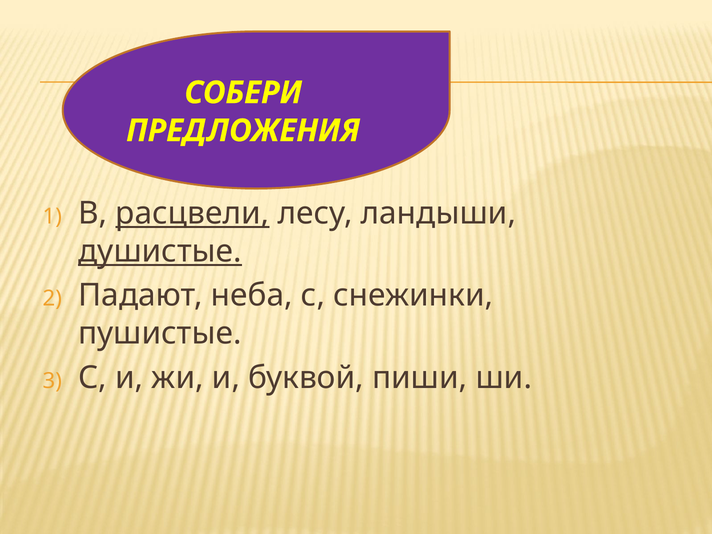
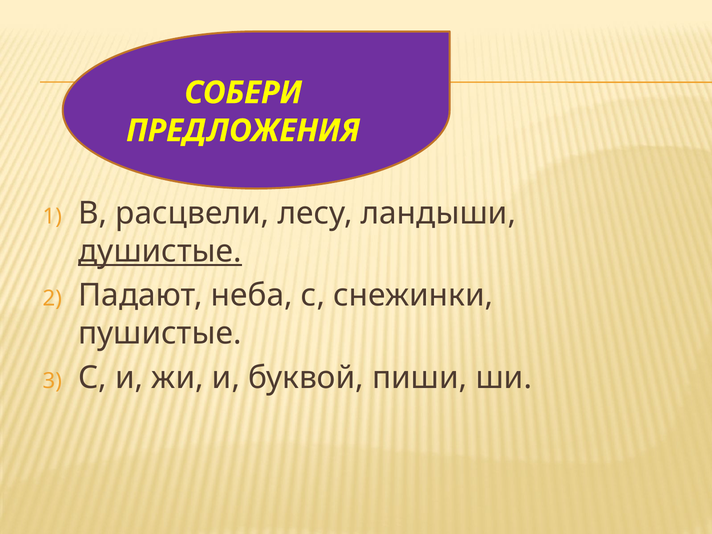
расцвели underline: present -> none (192, 213)
